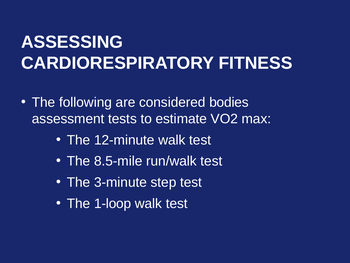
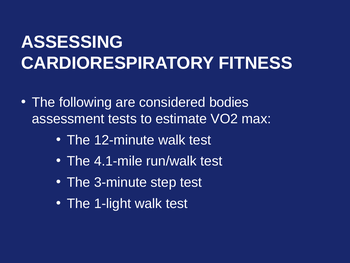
8.5-mile: 8.5-mile -> 4.1-mile (118, 161)
1-loop: 1-loop -> 1-light (113, 203)
